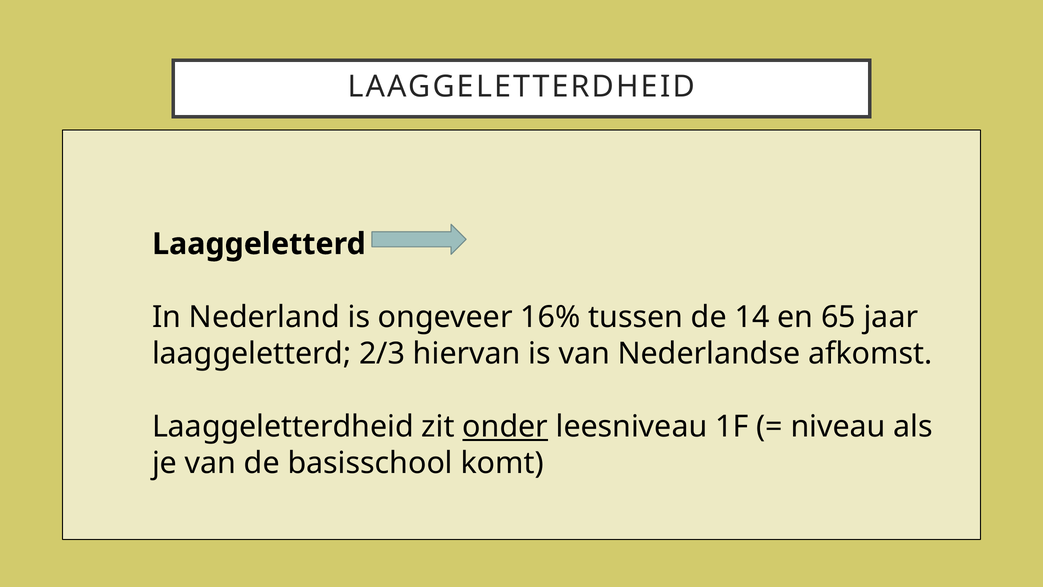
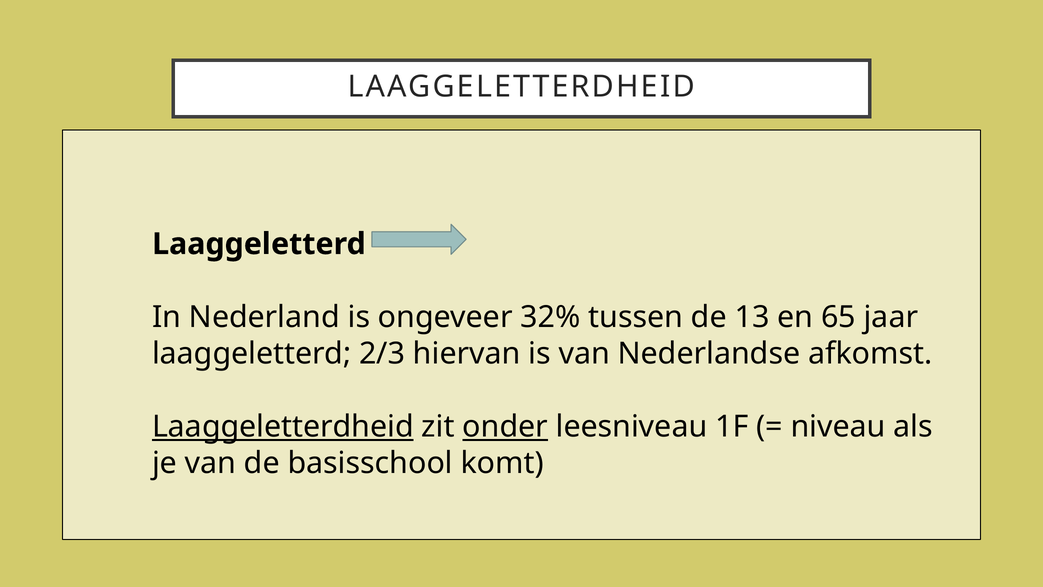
16%: 16% -> 32% (550, 317)
14: 14 -> 13 (752, 317)
Laaggeletterdheid underline: none -> present (283, 427)
